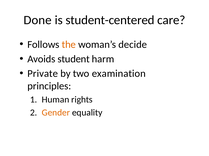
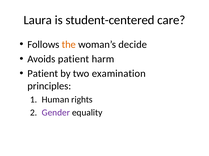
Done: Done -> Laura (38, 20)
Avoids student: student -> patient (74, 59)
Private: Private -> Patient (43, 74)
Gender colour: orange -> purple (56, 113)
